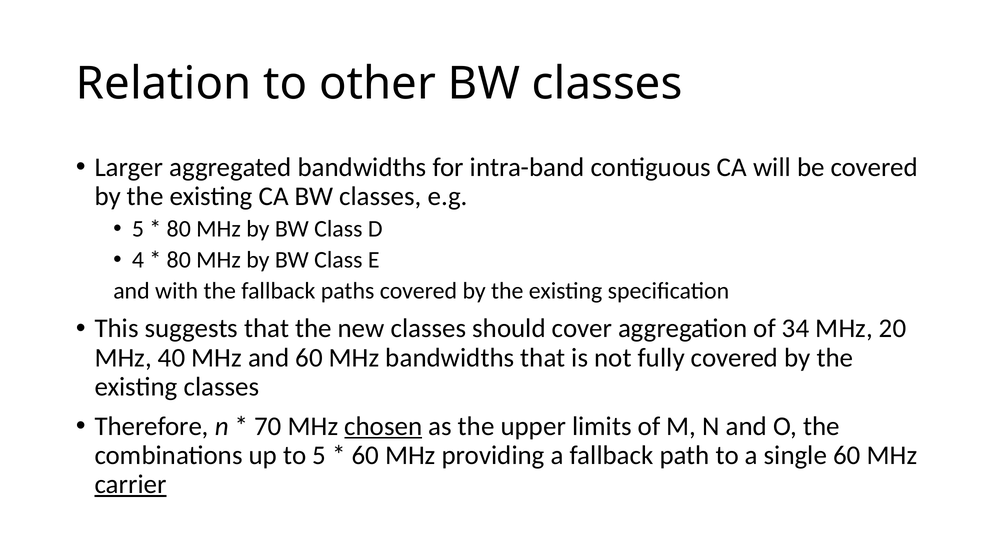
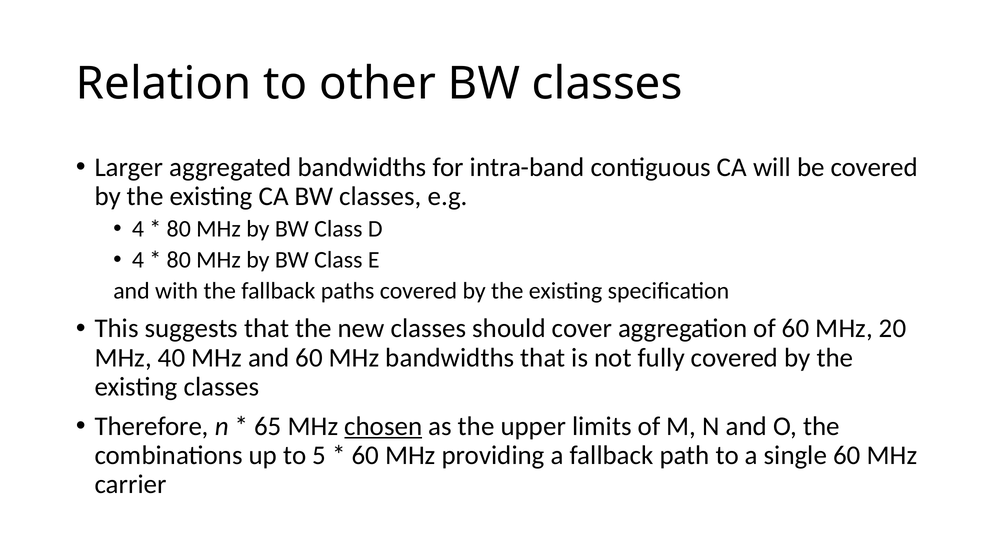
5: 5 -> 4 (138, 229)
of 34: 34 -> 60 (796, 329)
70: 70 -> 65 (268, 426)
carrier underline: present -> none (131, 485)
